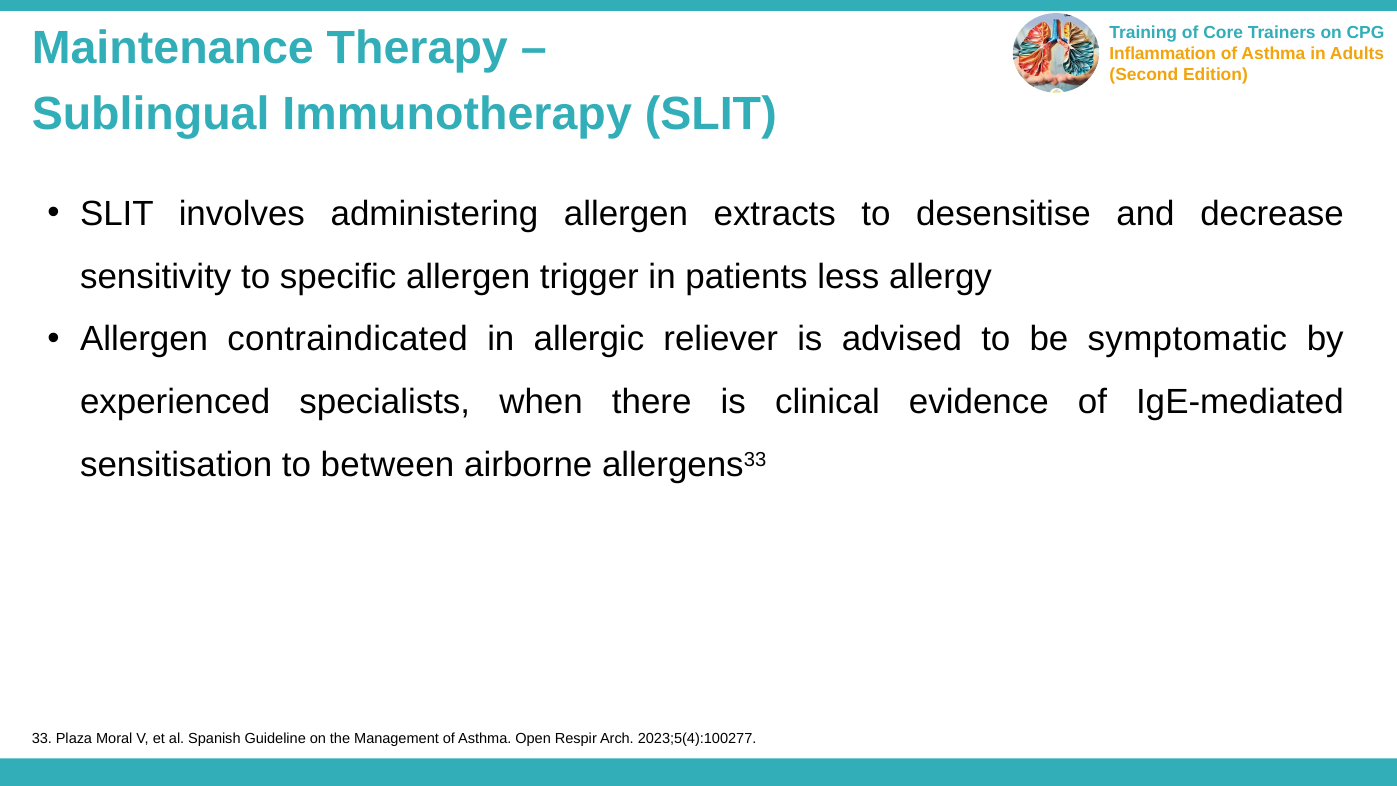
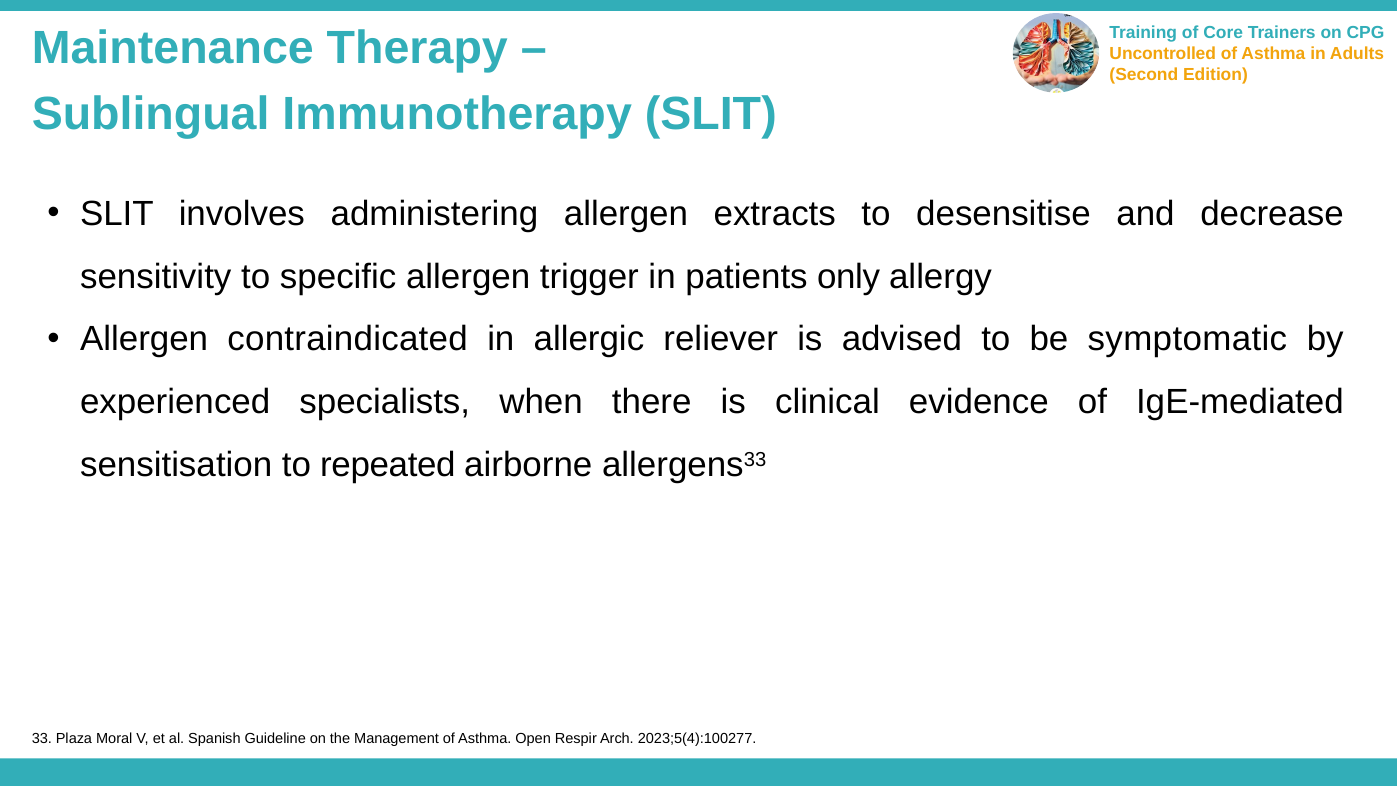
Inflammation: Inflammation -> Uncontrolled (1163, 54)
less: less -> only (849, 276)
between: between -> repeated (388, 465)
